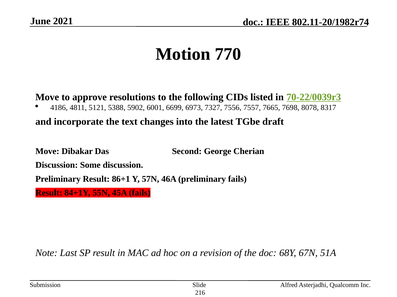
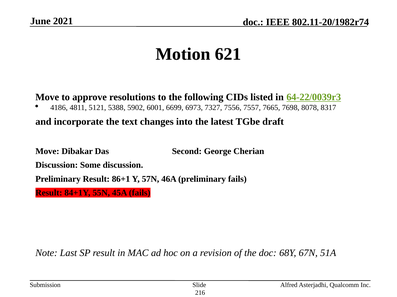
770: 770 -> 621 (228, 54)
70-22/0039r3: 70-22/0039r3 -> 64-22/0039r3 (314, 97)
